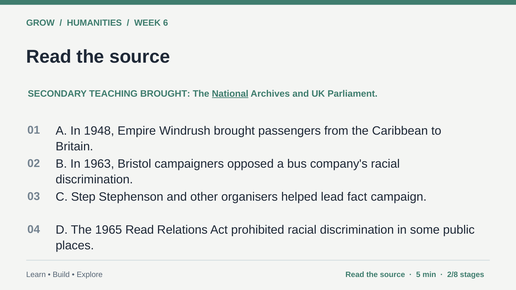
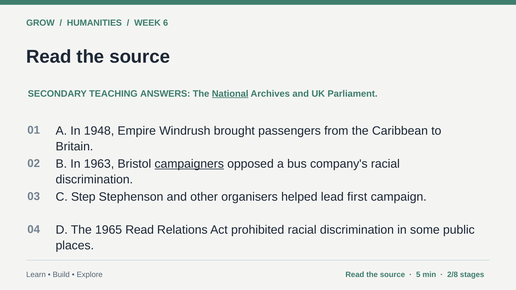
TEACHING BROUGHT: BROUGHT -> ANSWERS (165, 94)
campaigners underline: none -> present (189, 164)
fact: fact -> first (357, 197)
